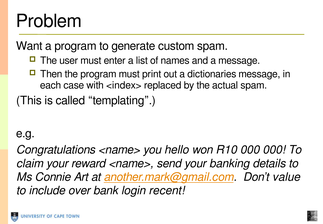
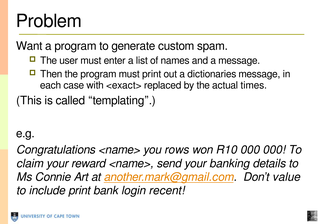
<index>: <index> -> <exact> (124, 85)
actual spam: spam -> times (254, 85)
hello: hello -> rows (176, 150)
include over: over -> print (79, 190)
